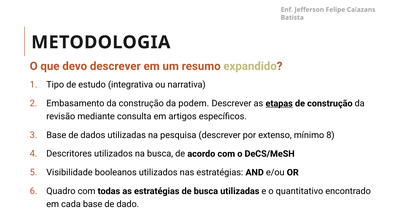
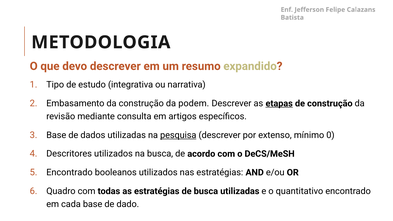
pesquisa underline: none -> present (178, 135)
8: 8 -> 0 (330, 135)
Visibilidade: Visibilidade -> Encontrado (69, 172)
